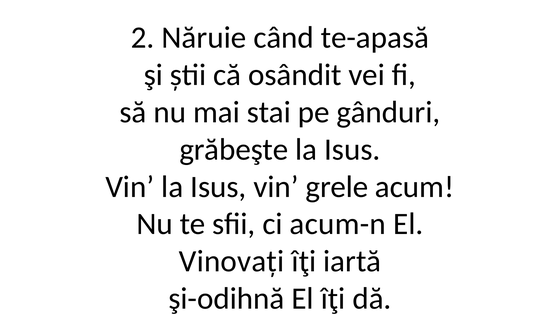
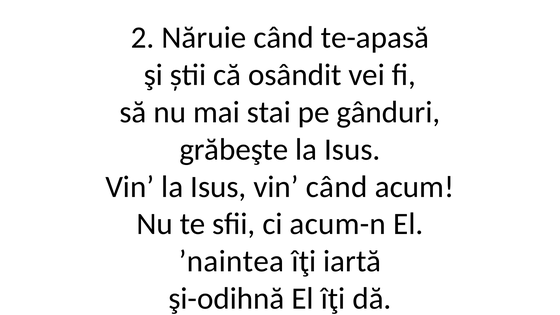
vinʼ grele: grele -> când (337, 187)
Vinovați: Vinovați -> ʼnaintea (232, 261)
